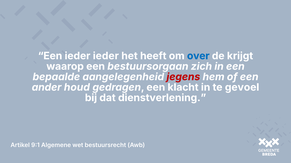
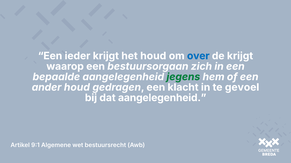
ieder ieder: ieder -> krijgt (106, 56)
het heeft: heeft -> houd (153, 56)
jegens colour: red -> green (183, 77)
dat dienstverlening: dienstverlening -> aangelegenheid (162, 98)
